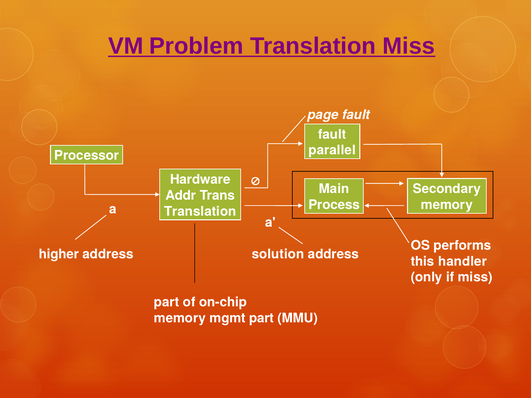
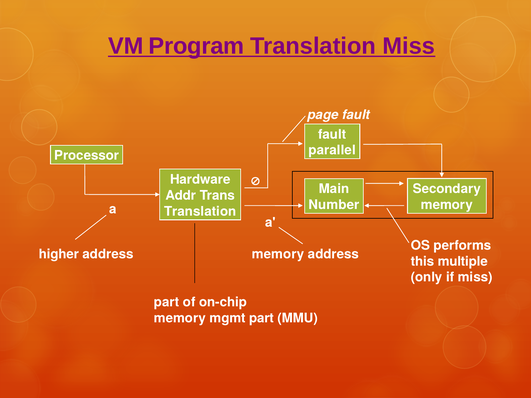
Problem: Problem -> Program (196, 46)
Process: Process -> Number (334, 205)
solution: solution -> memory (278, 254)
handler: handler -> multiple (463, 261)
